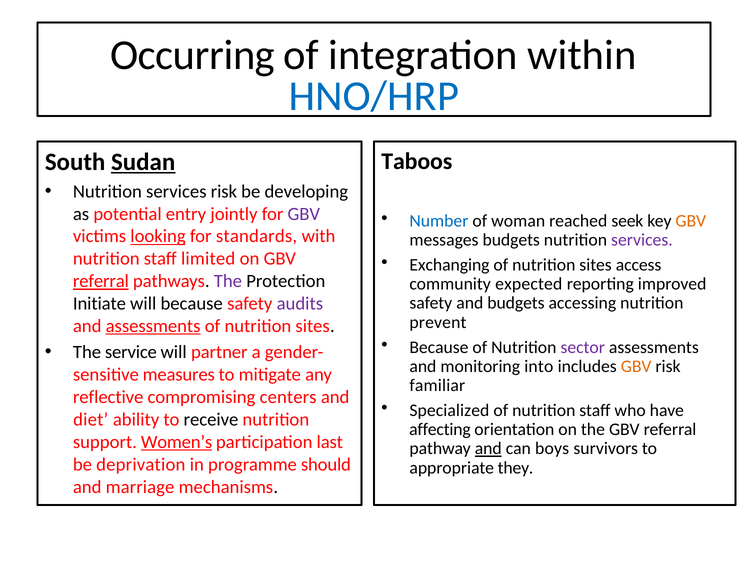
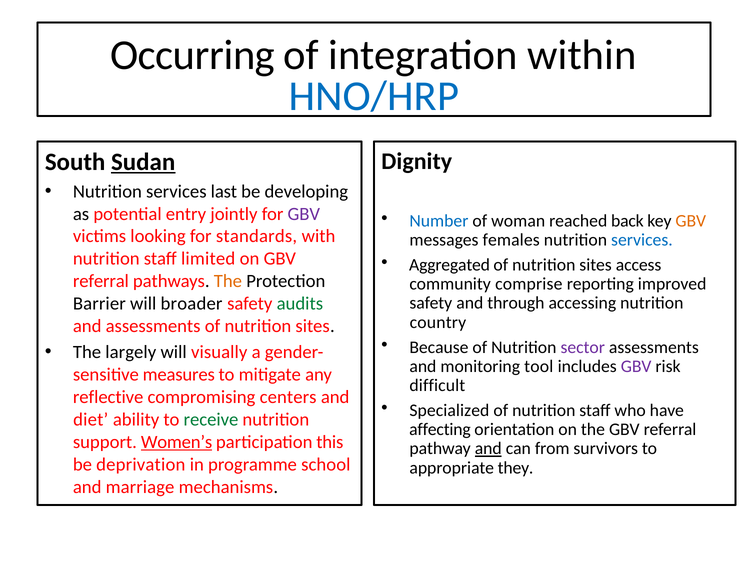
Taboos: Taboos -> Dignity (417, 161)
services risk: risk -> last (224, 191)
seek: seek -> back (627, 221)
looking underline: present -> none (158, 236)
messages budgets: budgets -> females (511, 240)
services colour: purple -> blue (642, 240)
Exchanging: Exchanging -> Aggregated (450, 265)
referral underline: present -> none (101, 281)
The colour: purple -> orange (228, 281)
expected: expected -> comprise (529, 284)
and budgets: budgets -> through (516, 303)
Initiate: Initiate -> Barrier (99, 304)
will because: because -> broader (192, 304)
audits colour: purple -> green (300, 304)
prevent: prevent -> country (438, 322)
assessments underline: present -> none (153, 326)
service: service -> largely (131, 352)
partner: partner -> visually (219, 352)
into: into -> tool (539, 366)
GBV colour: orange -> purple (636, 366)
familiar: familiar -> difficult (437, 385)
receive colour: black -> green (211, 420)
last: last -> this (330, 442)
boys: boys -> from (552, 449)
should: should -> school (326, 464)
